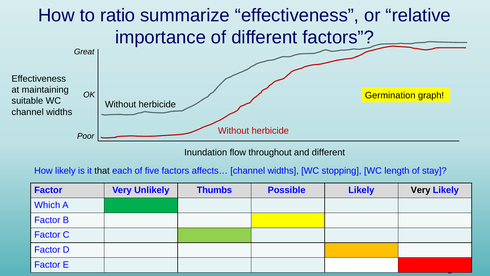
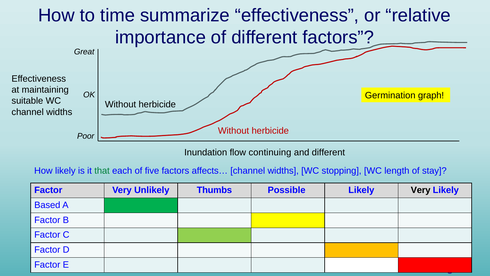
ratio: ratio -> time (118, 15)
throughout: throughout -> continuing (270, 152)
that colour: black -> green (102, 171)
Which: Which -> Based (47, 205)
